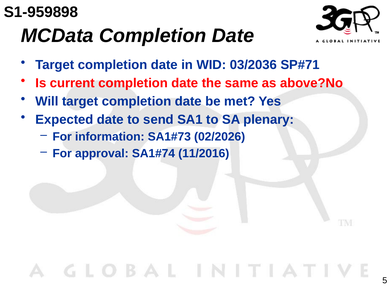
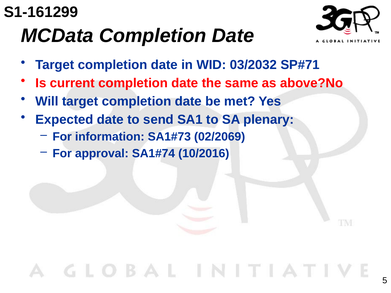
S1-959898: S1-959898 -> S1-161299 (41, 12)
03/2036: 03/2036 -> 03/2032 (253, 65)
02/2026: 02/2026 -> 02/2069 (220, 137)
11/2016: 11/2016 -> 10/2016 (204, 154)
